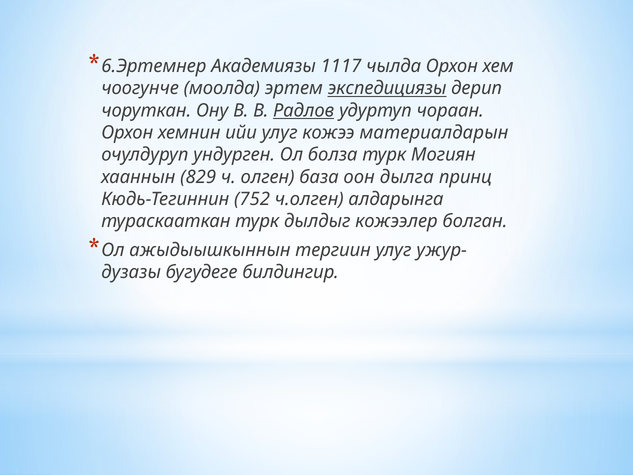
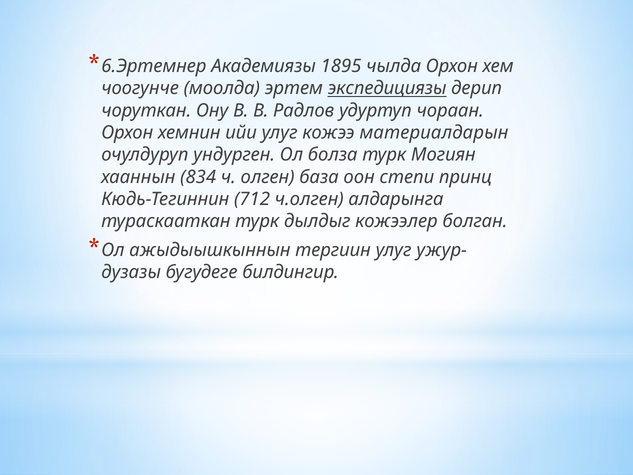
1117: 1117 -> 1895 (341, 66)
Радлов underline: present -> none (304, 110)
829: 829 -> 834 (198, 177)
дылга: дылга -> степи (407, 177)
752: 752 -> 712 (252, 199)
